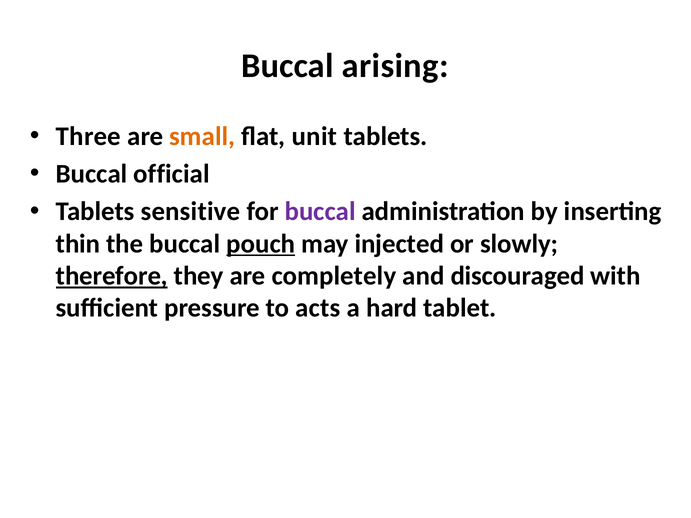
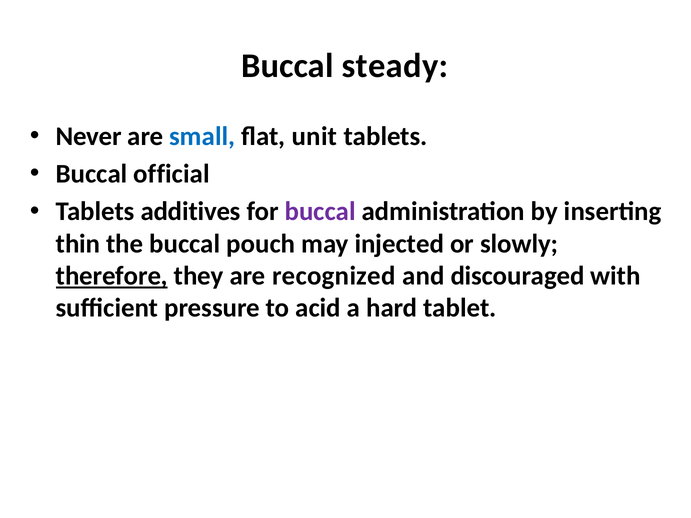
arising: arising -> steady (395, 66)
Three: Three -> Never (89, 137)
small colour: orange -> blue (202, 137)
sensitive: sensitive -> additives (191, 212)
pouch underline: present -> none (261, 244)
completely: completely -> recognized (334, 276)
acts: acts -> acid (318, 308)
